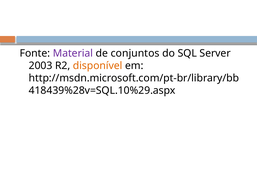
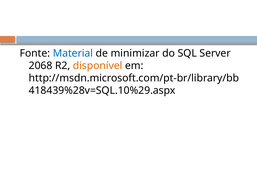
Material colour: purple -> blue (73, 53)
conjuntos: conjuntos -> minimizar (135, 53)
2003: 2003 -> 2068 (41, 66)
